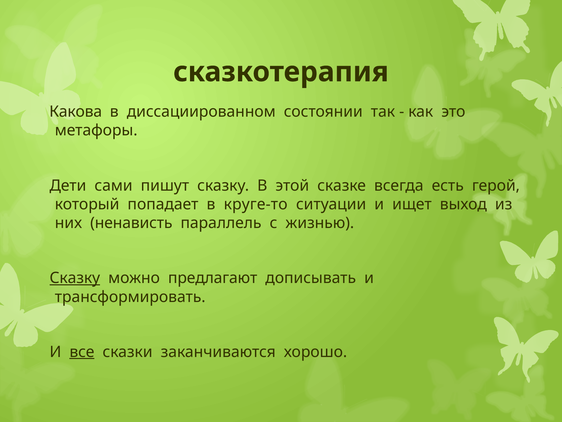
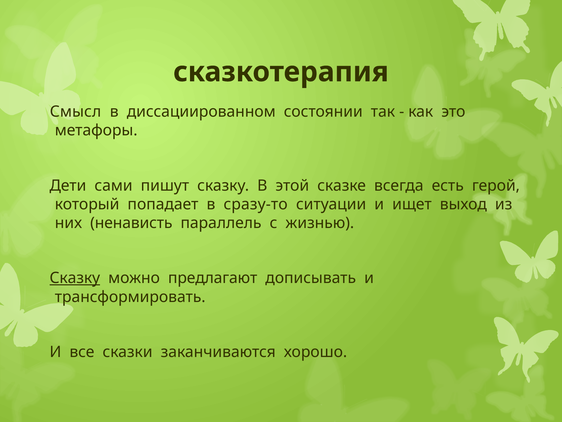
Какова: Какова -> Смысл (76, 112)
круге-то: круге-то -> сразу-то (256, 204)
все underline: present -> none (82, 351)
